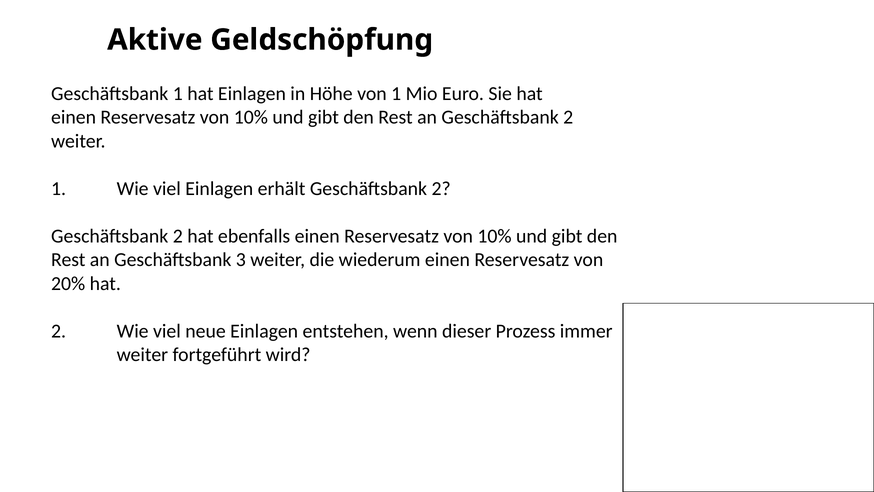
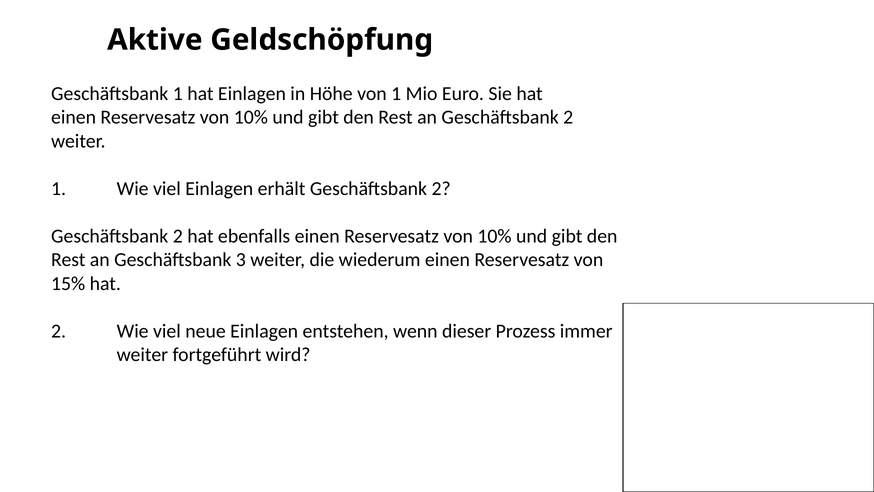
20%: 20% -> 15% (68, 283)
